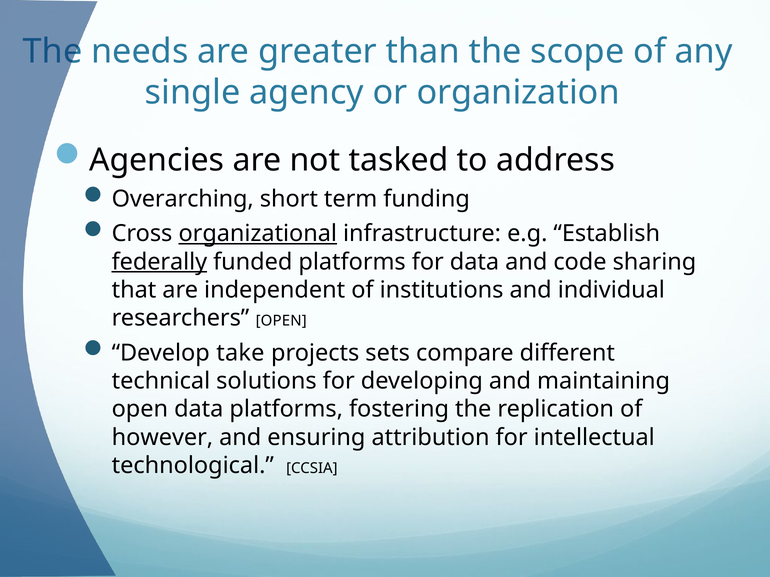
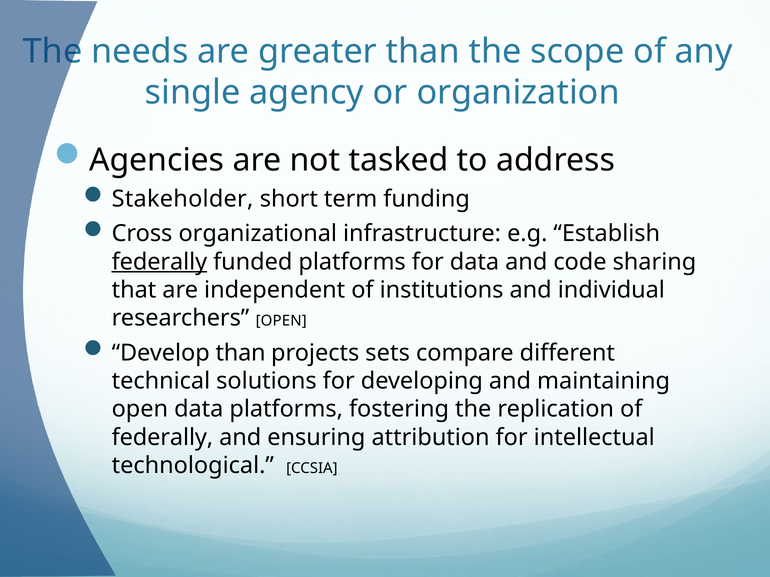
Overarching: Overarching -> Stakeholder (183, 199)
organizational underline: present -> none (258, 234)
Develop take: take -> than (241, 353)
however: however -> federally (162, 438)
